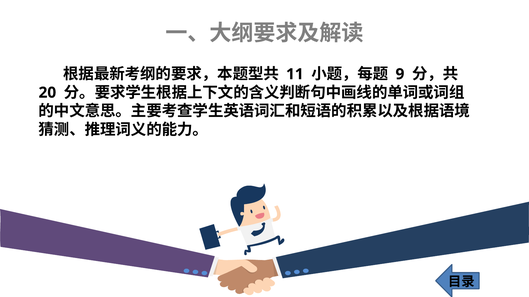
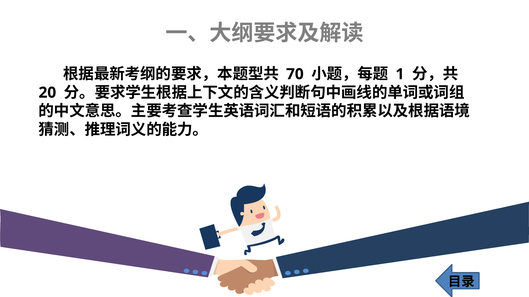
11: 11 -> 70 (295, 74)
9: 9 -> 1 (400, 74)
